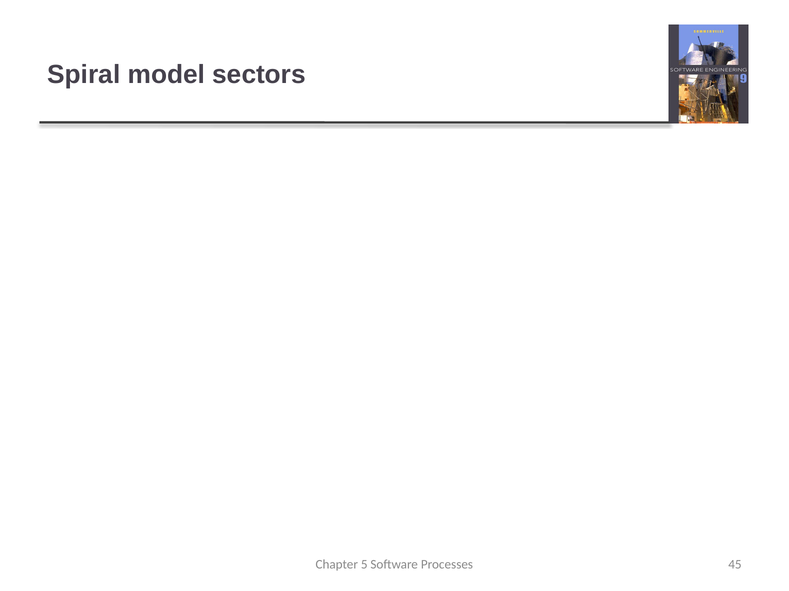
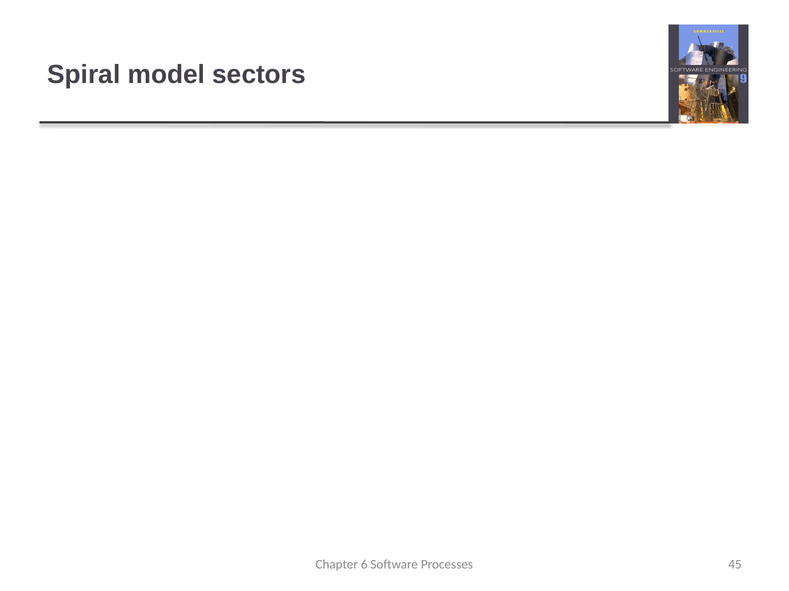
5: 5 -> 6 (364, 565)
